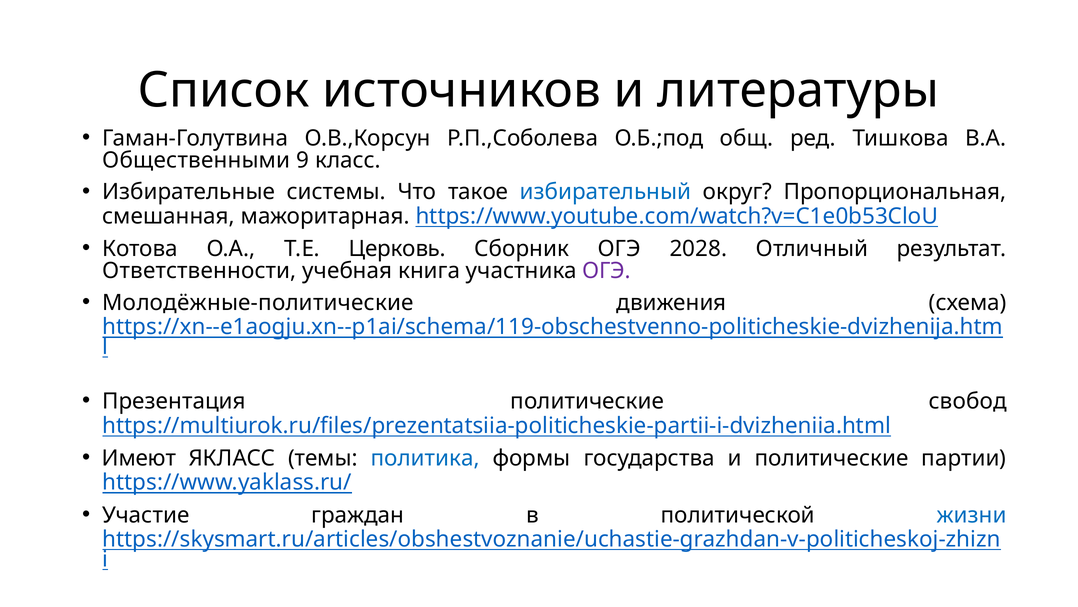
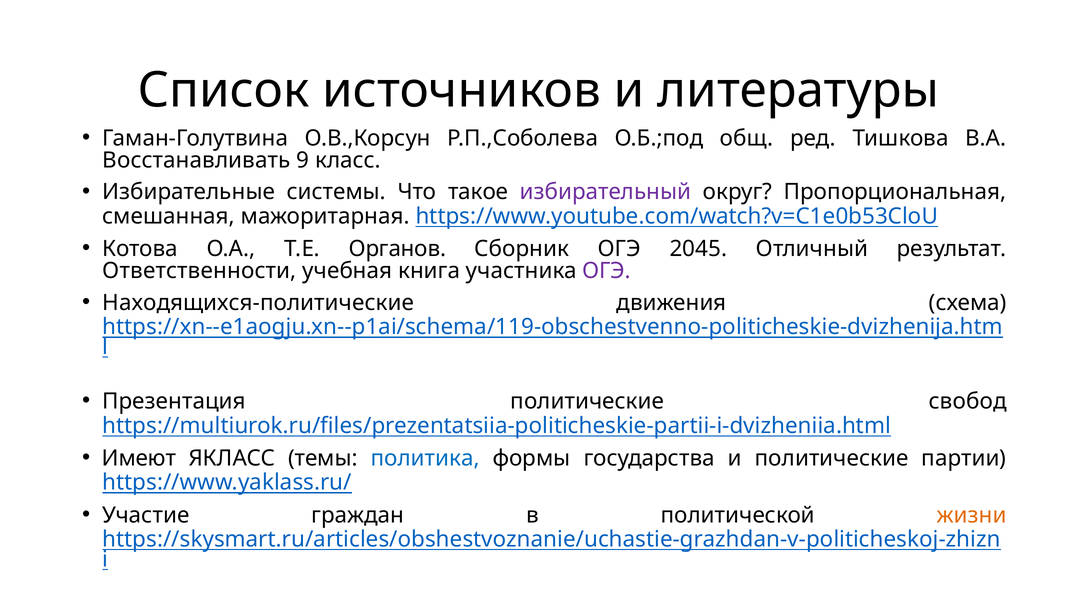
Общественными: Общественными -> Восстанавливать (196, 160)
избирательный colour: blue -> purple (606, 192)
Церковь: Церковь -> Органов (397, 249)
2028: 2028 -> 2045 (698, 249)
Молодёжные-политические: Молодёжные-политические -> Находящихся-политические (258, 302)
жизни colour: blue -> orange (972, 515)
